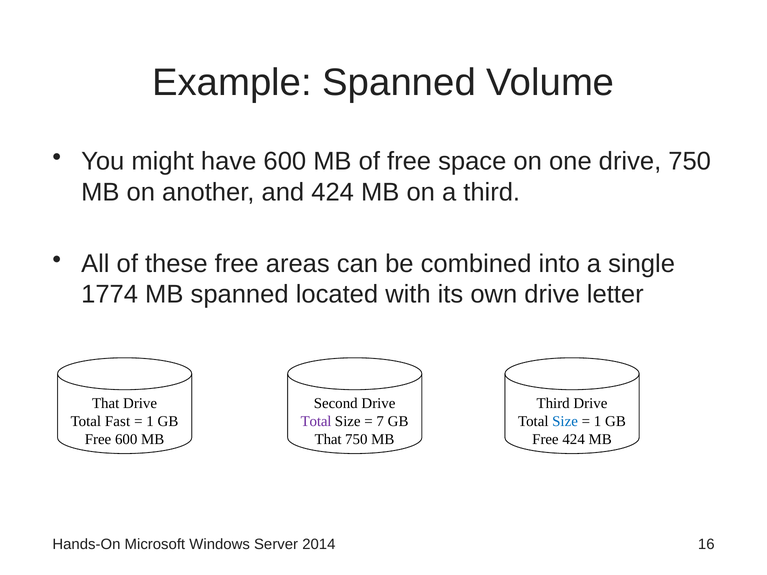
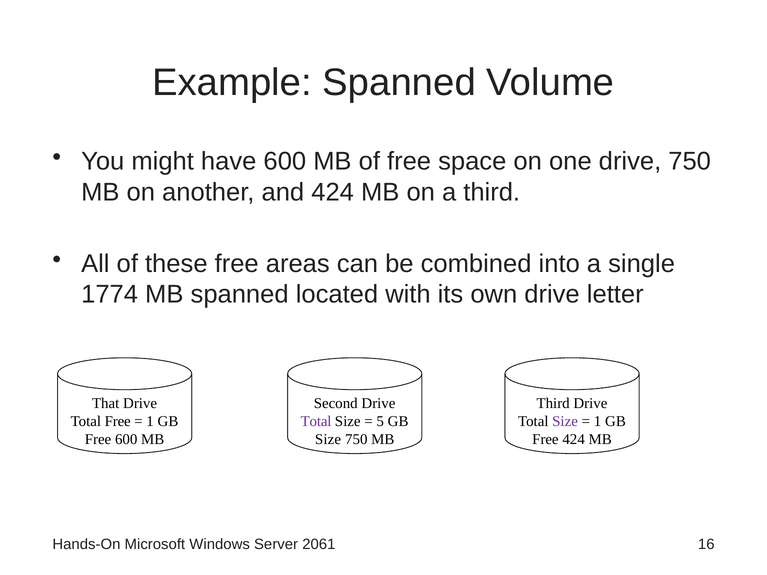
Total Fast: Fast -> Free (118, 422)
7: 7 -> 5 (380, 422)
Size colour: blue -> purple (565, 422)
That: That -> Size (328, 440)
2014: 2014 -> 2061 (319, 544)
